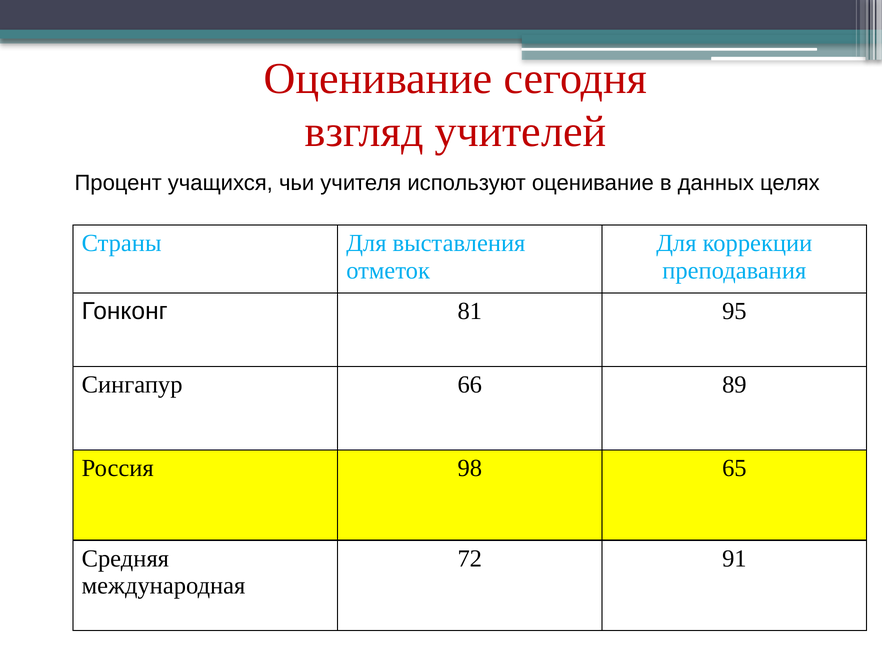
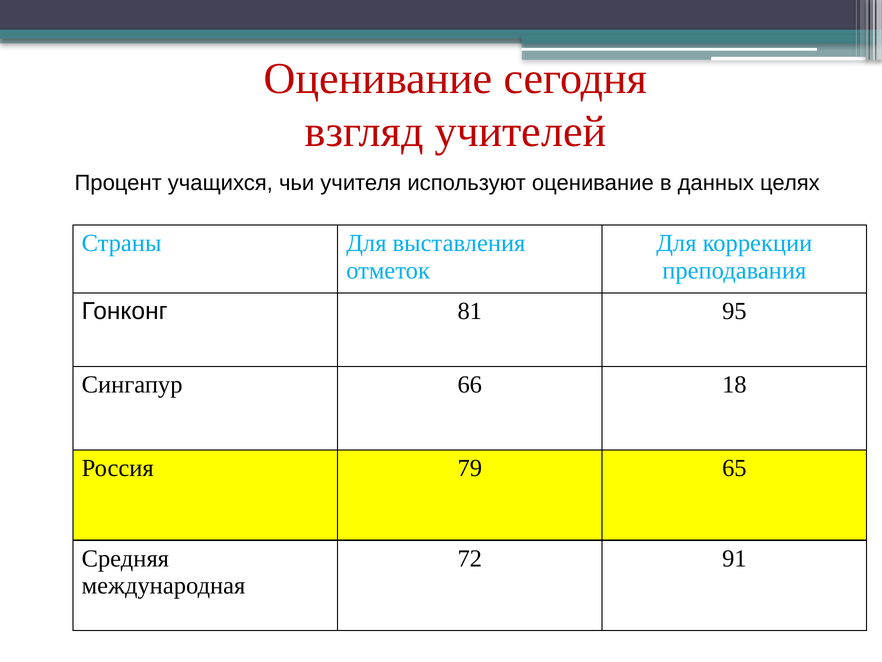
89: 89 -> 18 (734, 384)
98: 98 -> 79 (470, 468)
